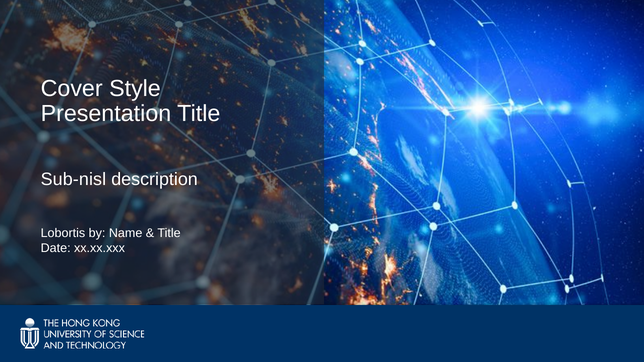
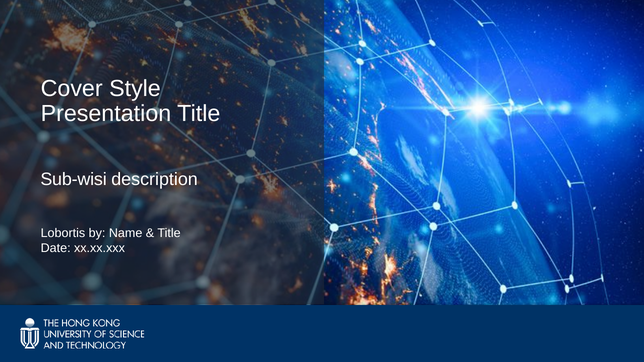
Sub-nisl: Sub-nisl -> Sub-wisi (74, 180)
